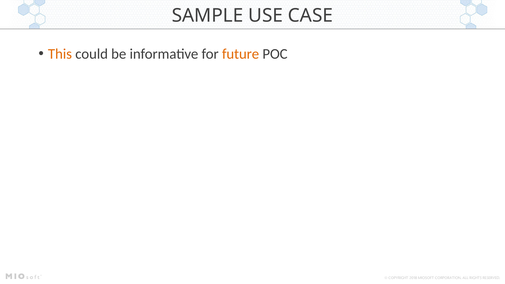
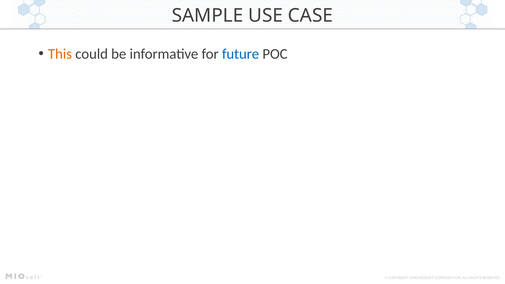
future colour: orange -> blue (241, 54)
